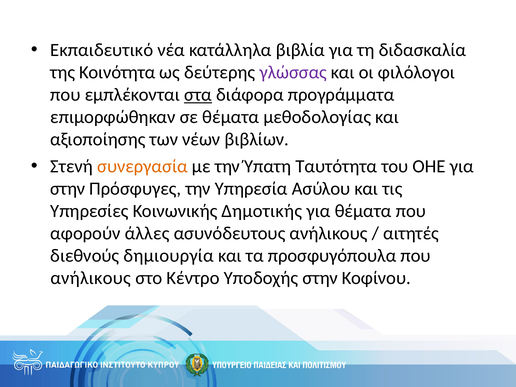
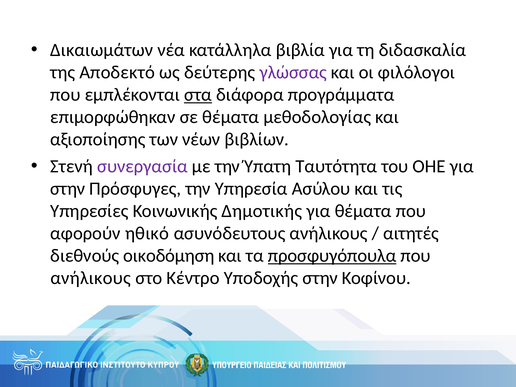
Εκπαιδευτικό: Εκπαιδευτικό -> Δικαιωμάτων (102, 50)
Κοινότητα: Κοινότητα -> Αποδεκτό (117, 72)
συνεργασία colour: orange -> purple (142, 166)
άλλες: άλλες -> ηθικό (147, 233)
δημιουργία: δημιουργία -> οικοδόμηση (169, 256)
προσφυγόπουλα underline: none -> present (332, 256)
